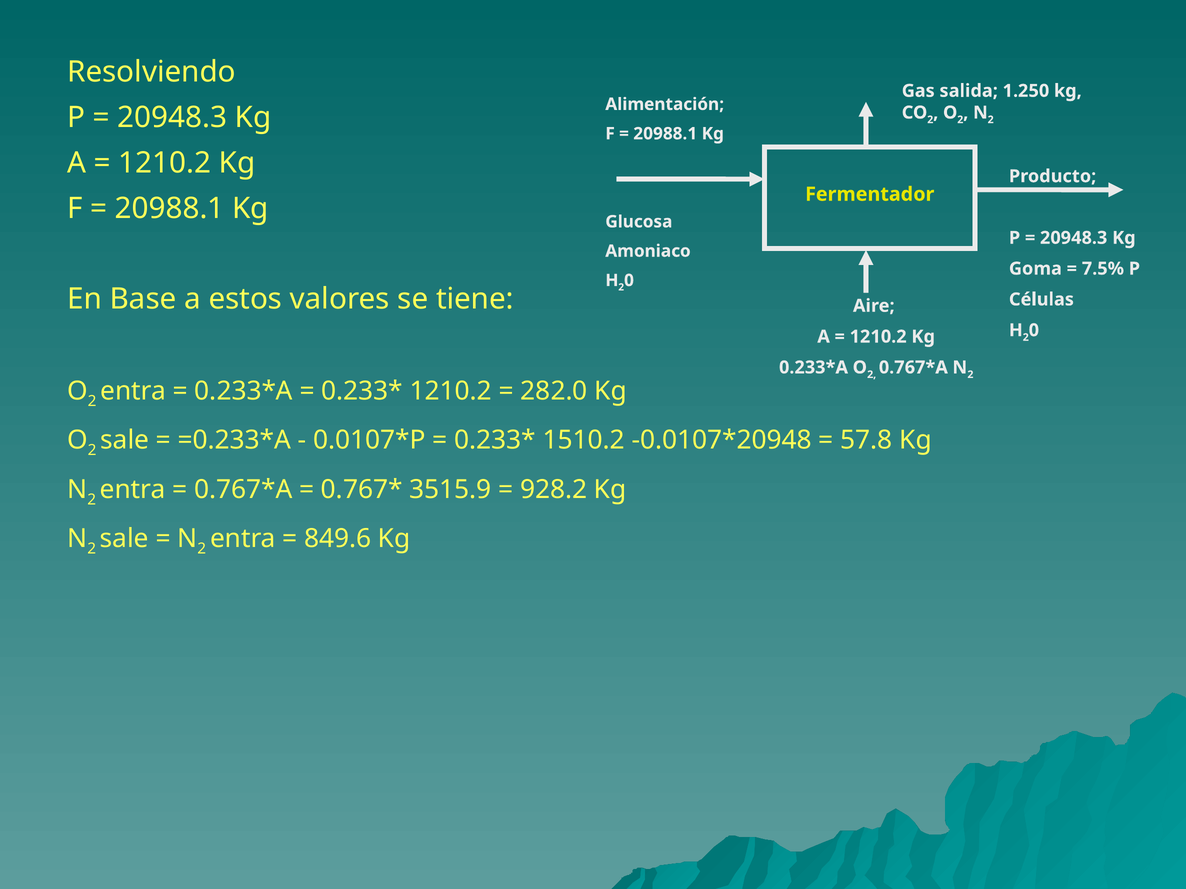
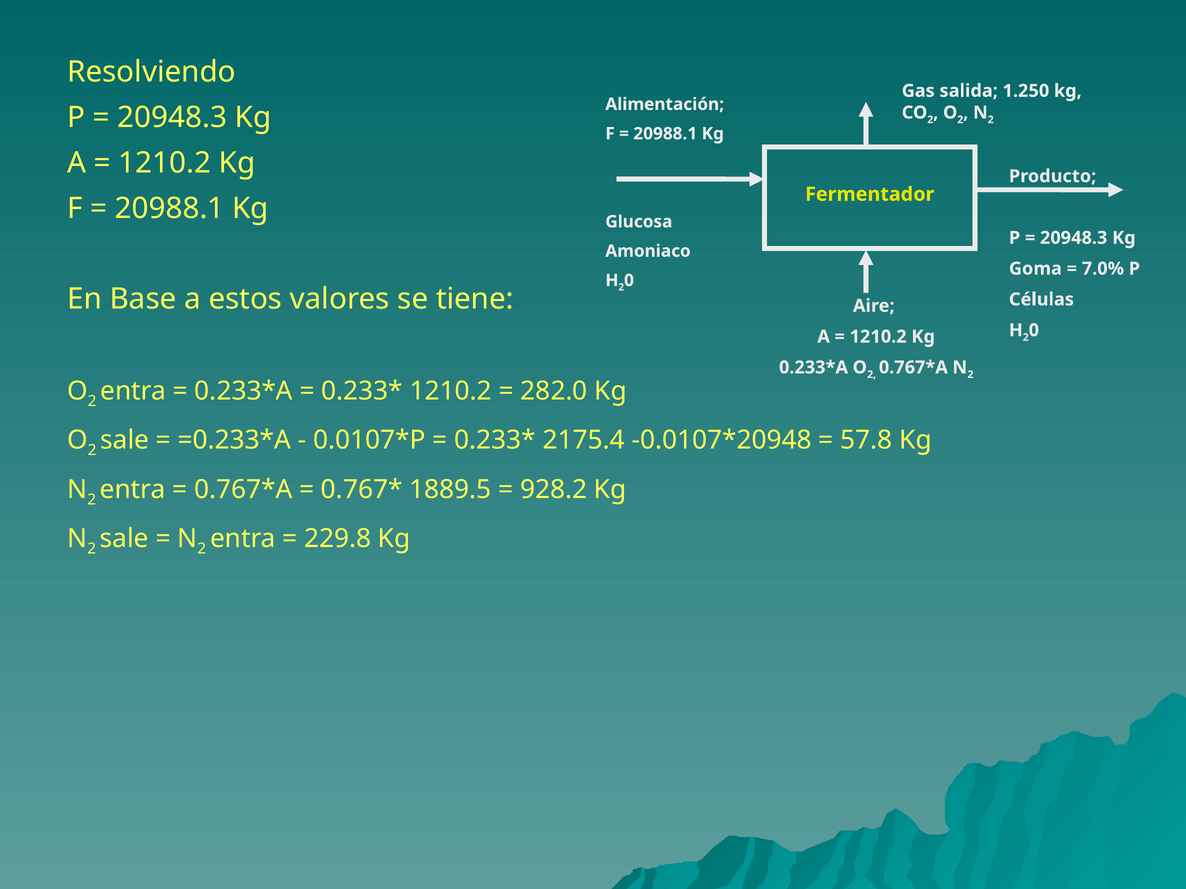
7.5%: 7.5% -> 7.0% (1103, 269)
1510.2: 1510.2 -> 2175.4 (584, 440)
3515.9: 3515.9 -> 1889.5 (450, 490)
849.6: 849.6 -> 229.8 (338, 539)
